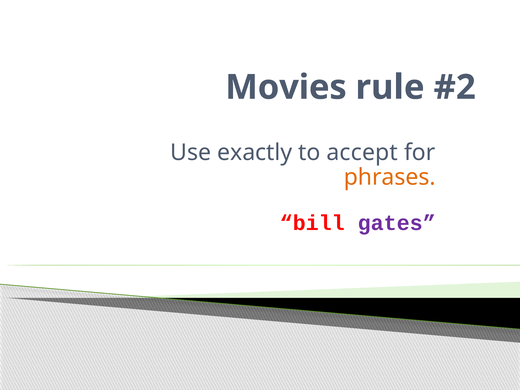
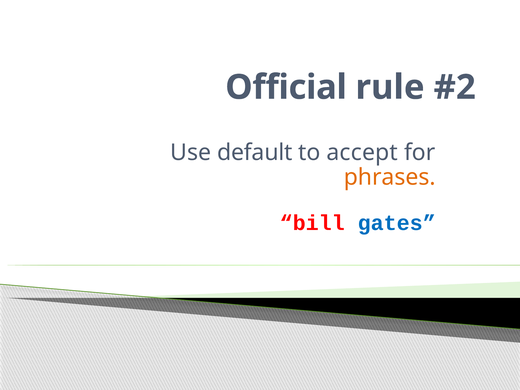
Movies: Movies -> Official (286, 87)
exactly: exactly -> default (255, 152)
gates colour: purple -> blue (397, 223)
